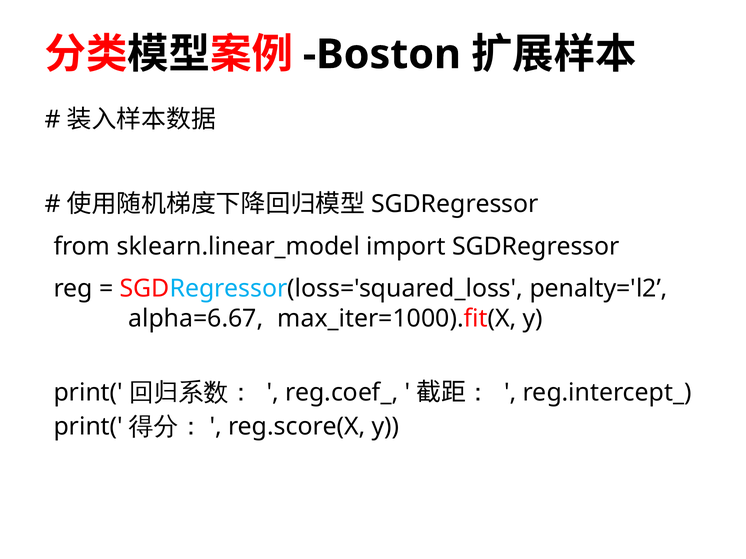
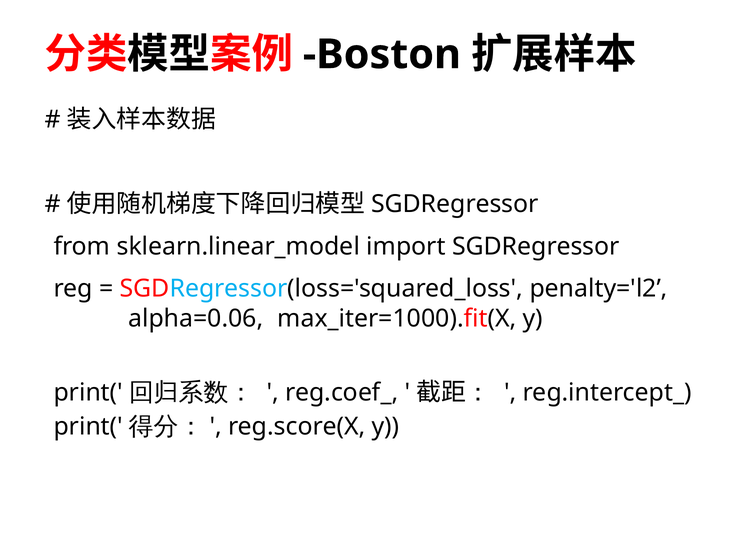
alpha=6.67: alpha=6.67 -> alpha=0.06 (196, 319)
